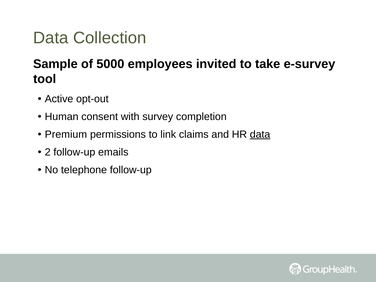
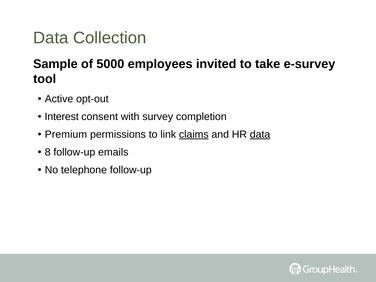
Human: Human -> Interest (62, 117)
claims underline: none -> present (194, 134)
2: 2 -> 8 (48, 152)
